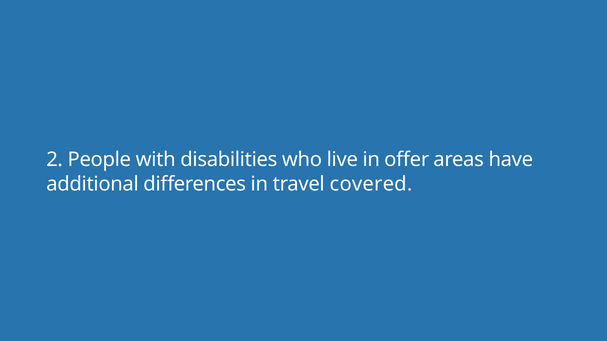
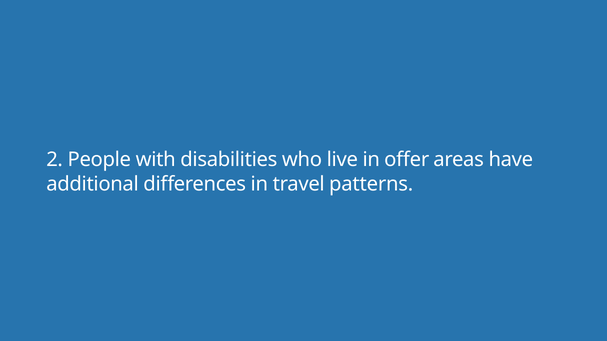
covered: covered -> patterns (371, 184)
